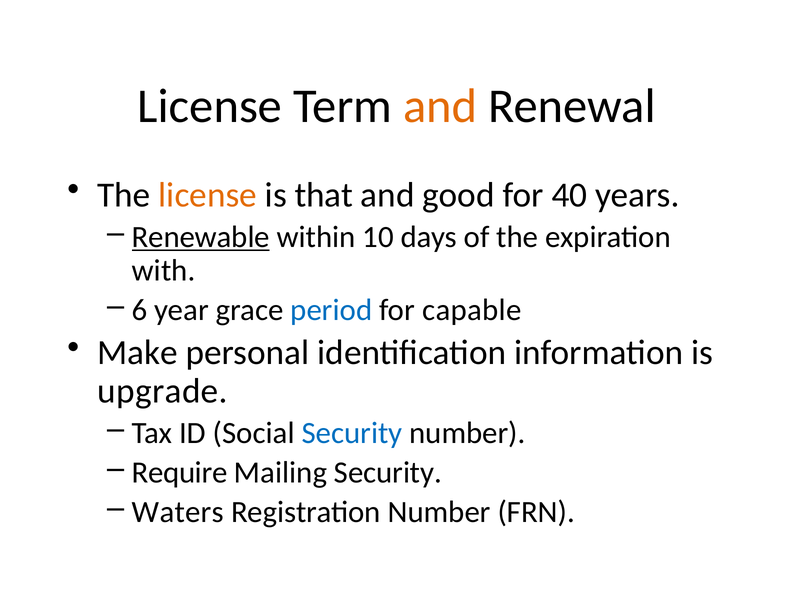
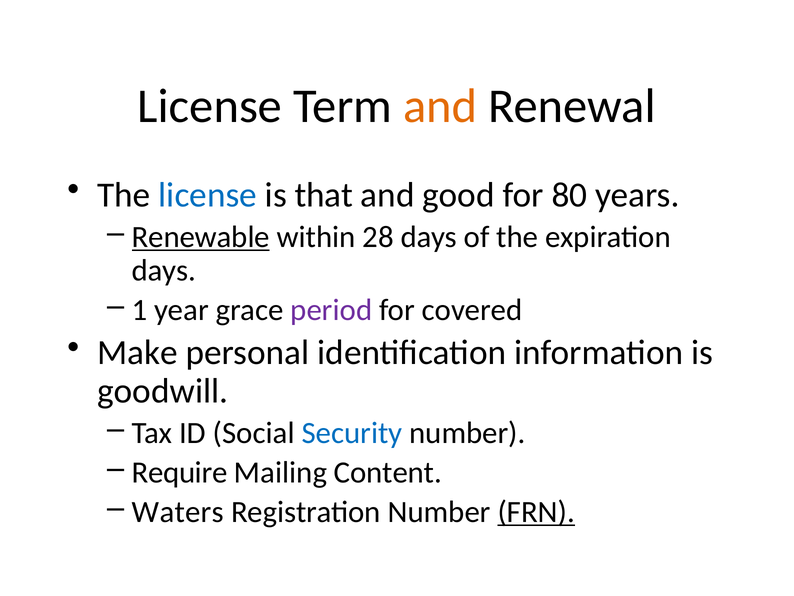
license colour: orange -> blue (208, 195)
40: 40 -> 80 (569, 195)
10: 10 -> 28 (378, 237)
with: with -> days (164, 270)
6: 6 -> 1 (140, 310)
period colour: blue -> purple (331, 310)
capable: capable -> covered (472, 310)
upgrade: upgrade -> goodwill (163, 391)
Mailing Security: Security -> Content (388, 472)
FRN underline: none -> present (536, 512)
